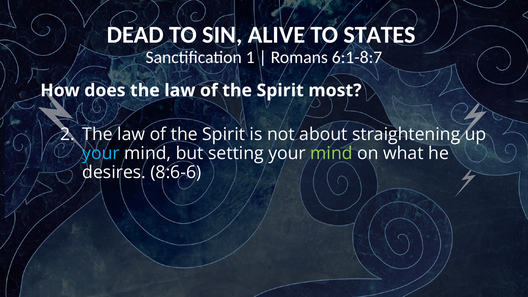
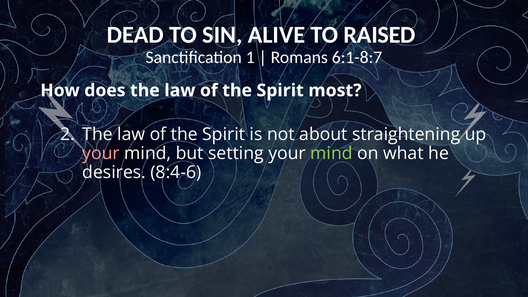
STATES: STATES -> RAISED (380, 35)
your colour: light blue -> pink (101, 153)
8:6-6: 8:6-6 -> 8:4-6 (176, 172)
